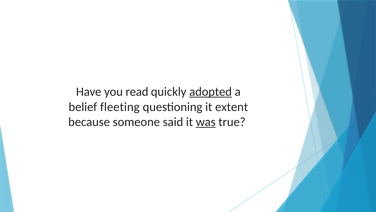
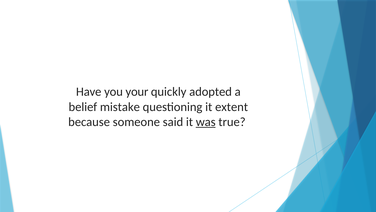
read: read -> your (137, 92)
adopted underline: present -> none (211, 92)
fleeting: fleeting -> mistake (120, 107)
